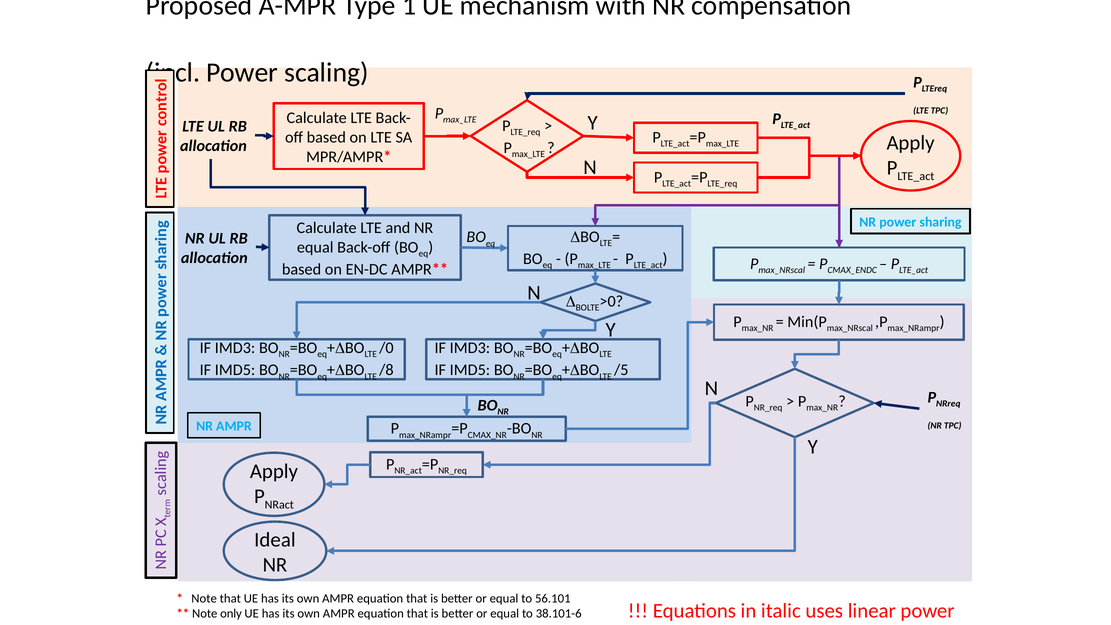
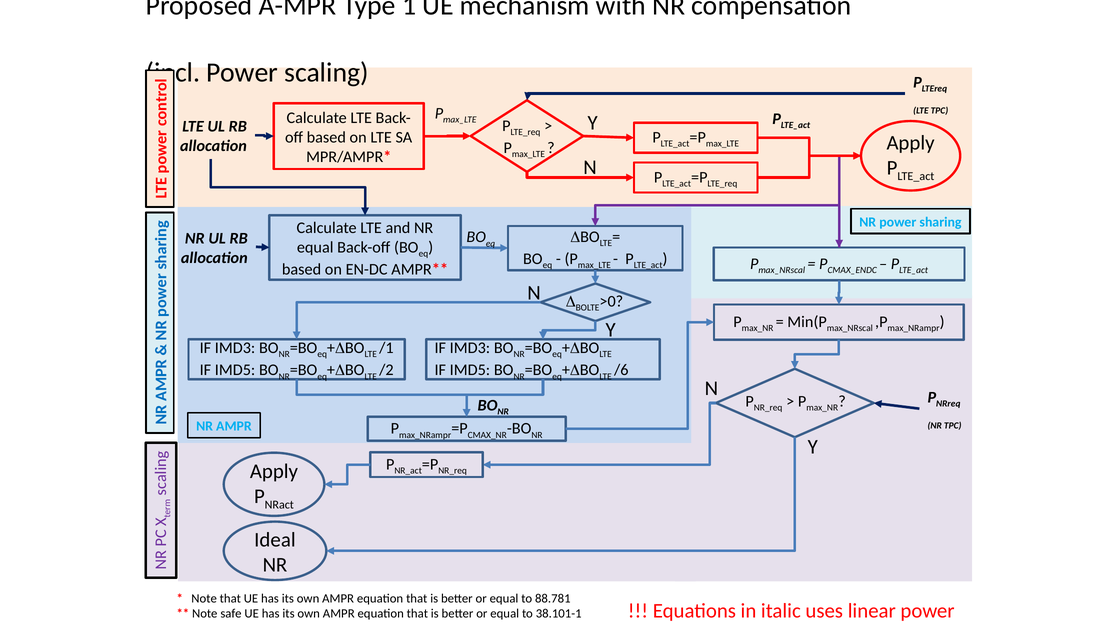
/0: /0 -> /1 (386, 348)
/8: /8 -> /2 (386, 370)
/5: /5 -> /6 (621, 370)
56.101: 56.101 -> 88.781 (553, 598)
only: only -> safe (231, 614)
38.101-6: 38.101-6 -> 38.101-1 (559, 614)
